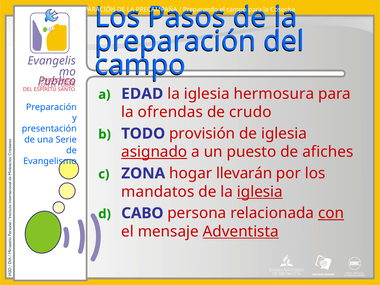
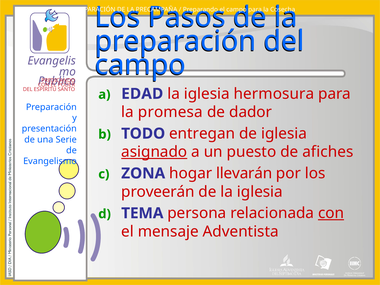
ofrendas: ofrendas -> promesa (170, 112)
crudo: crudo -> dador (251, 112)
provisión: provisión -> entregan (202, 134)
mandatos: mandatos -> proveerán (158, 192)
iglesia underline: present -> none (260, 192)
CABO: CABO -> TEMA (142, 213)
Adventista underline: present -> none (241, 232)
